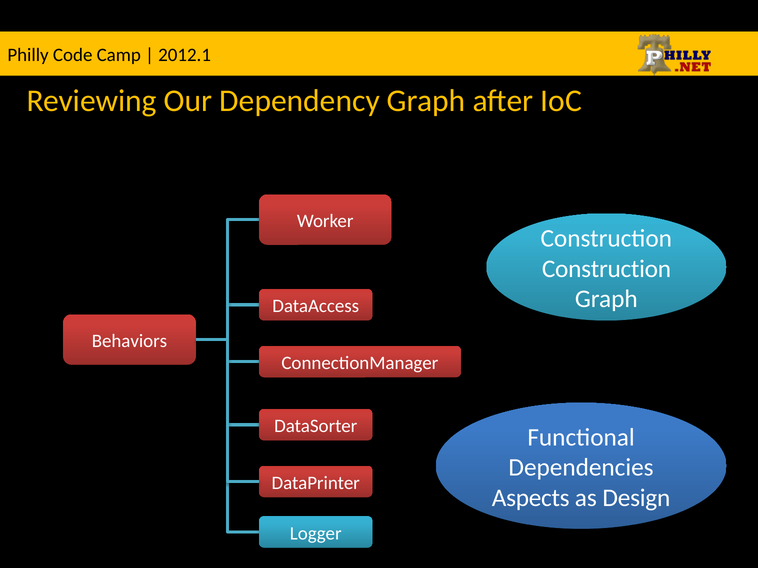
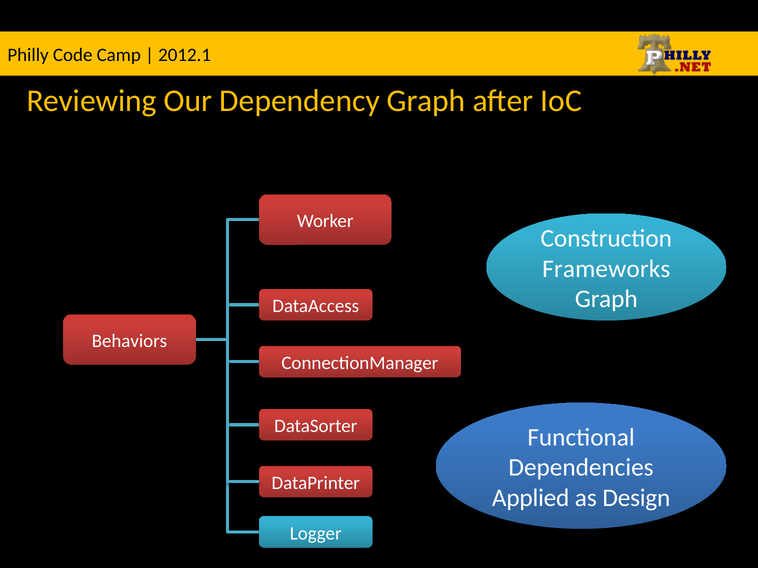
Construction: Construction -> Frameworks (606, 269)
Aspects: Aspects -> Applied (531, 498)
